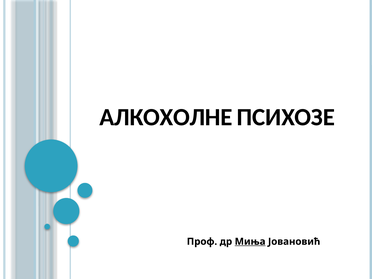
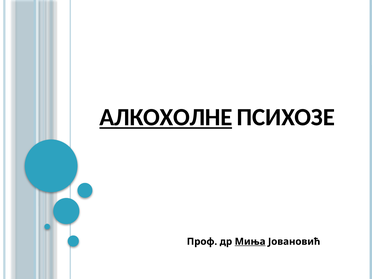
АЛКОХОЛНЕ underline: none -> present (166, 117)
